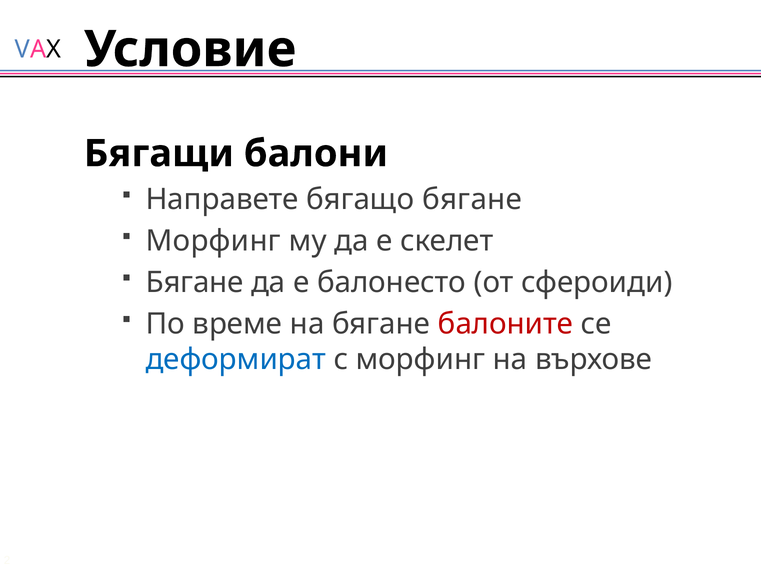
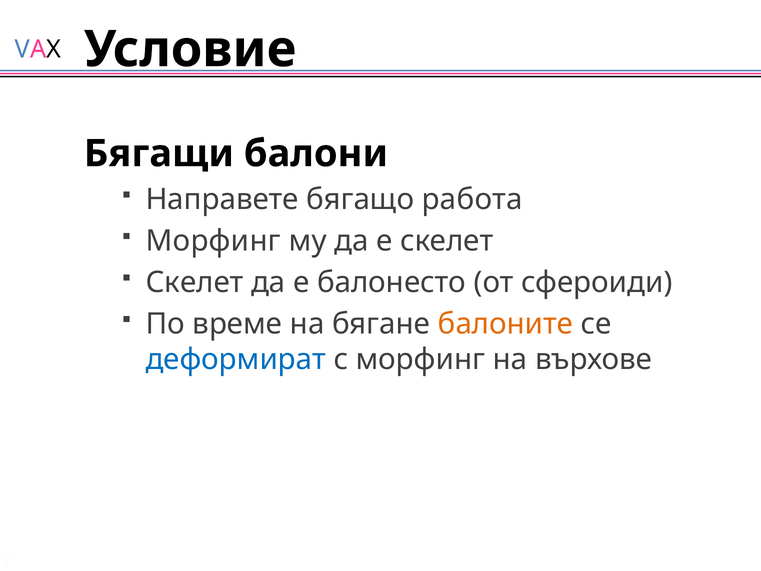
бягащо бягане: бягане -> работа (472, 200)
Бягане: Бягане -> Скелет (195, 282)
балоните colour: red -> orange (506, 324)
